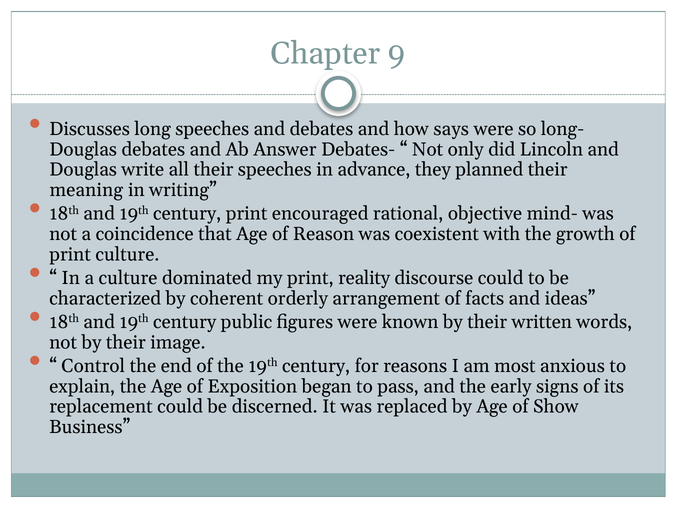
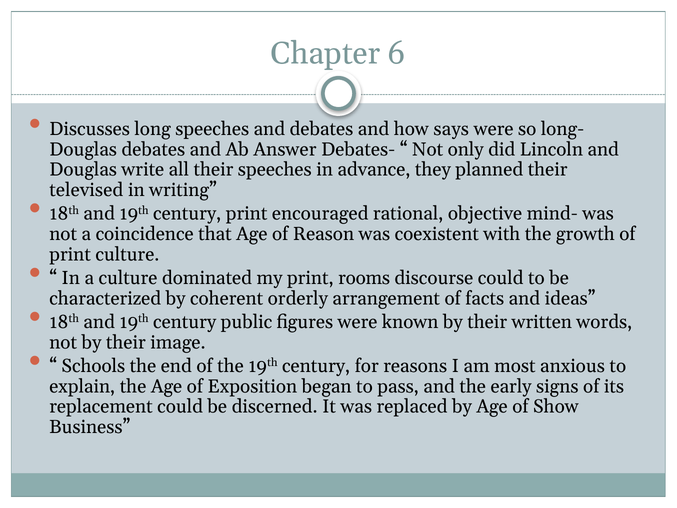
9: 9 -> 6 (397, 53)
meaning: meaning -> televised (86, 190)
reality: reality -> rooms (364, 278)
Control: Control -> Schools (93, 366)
